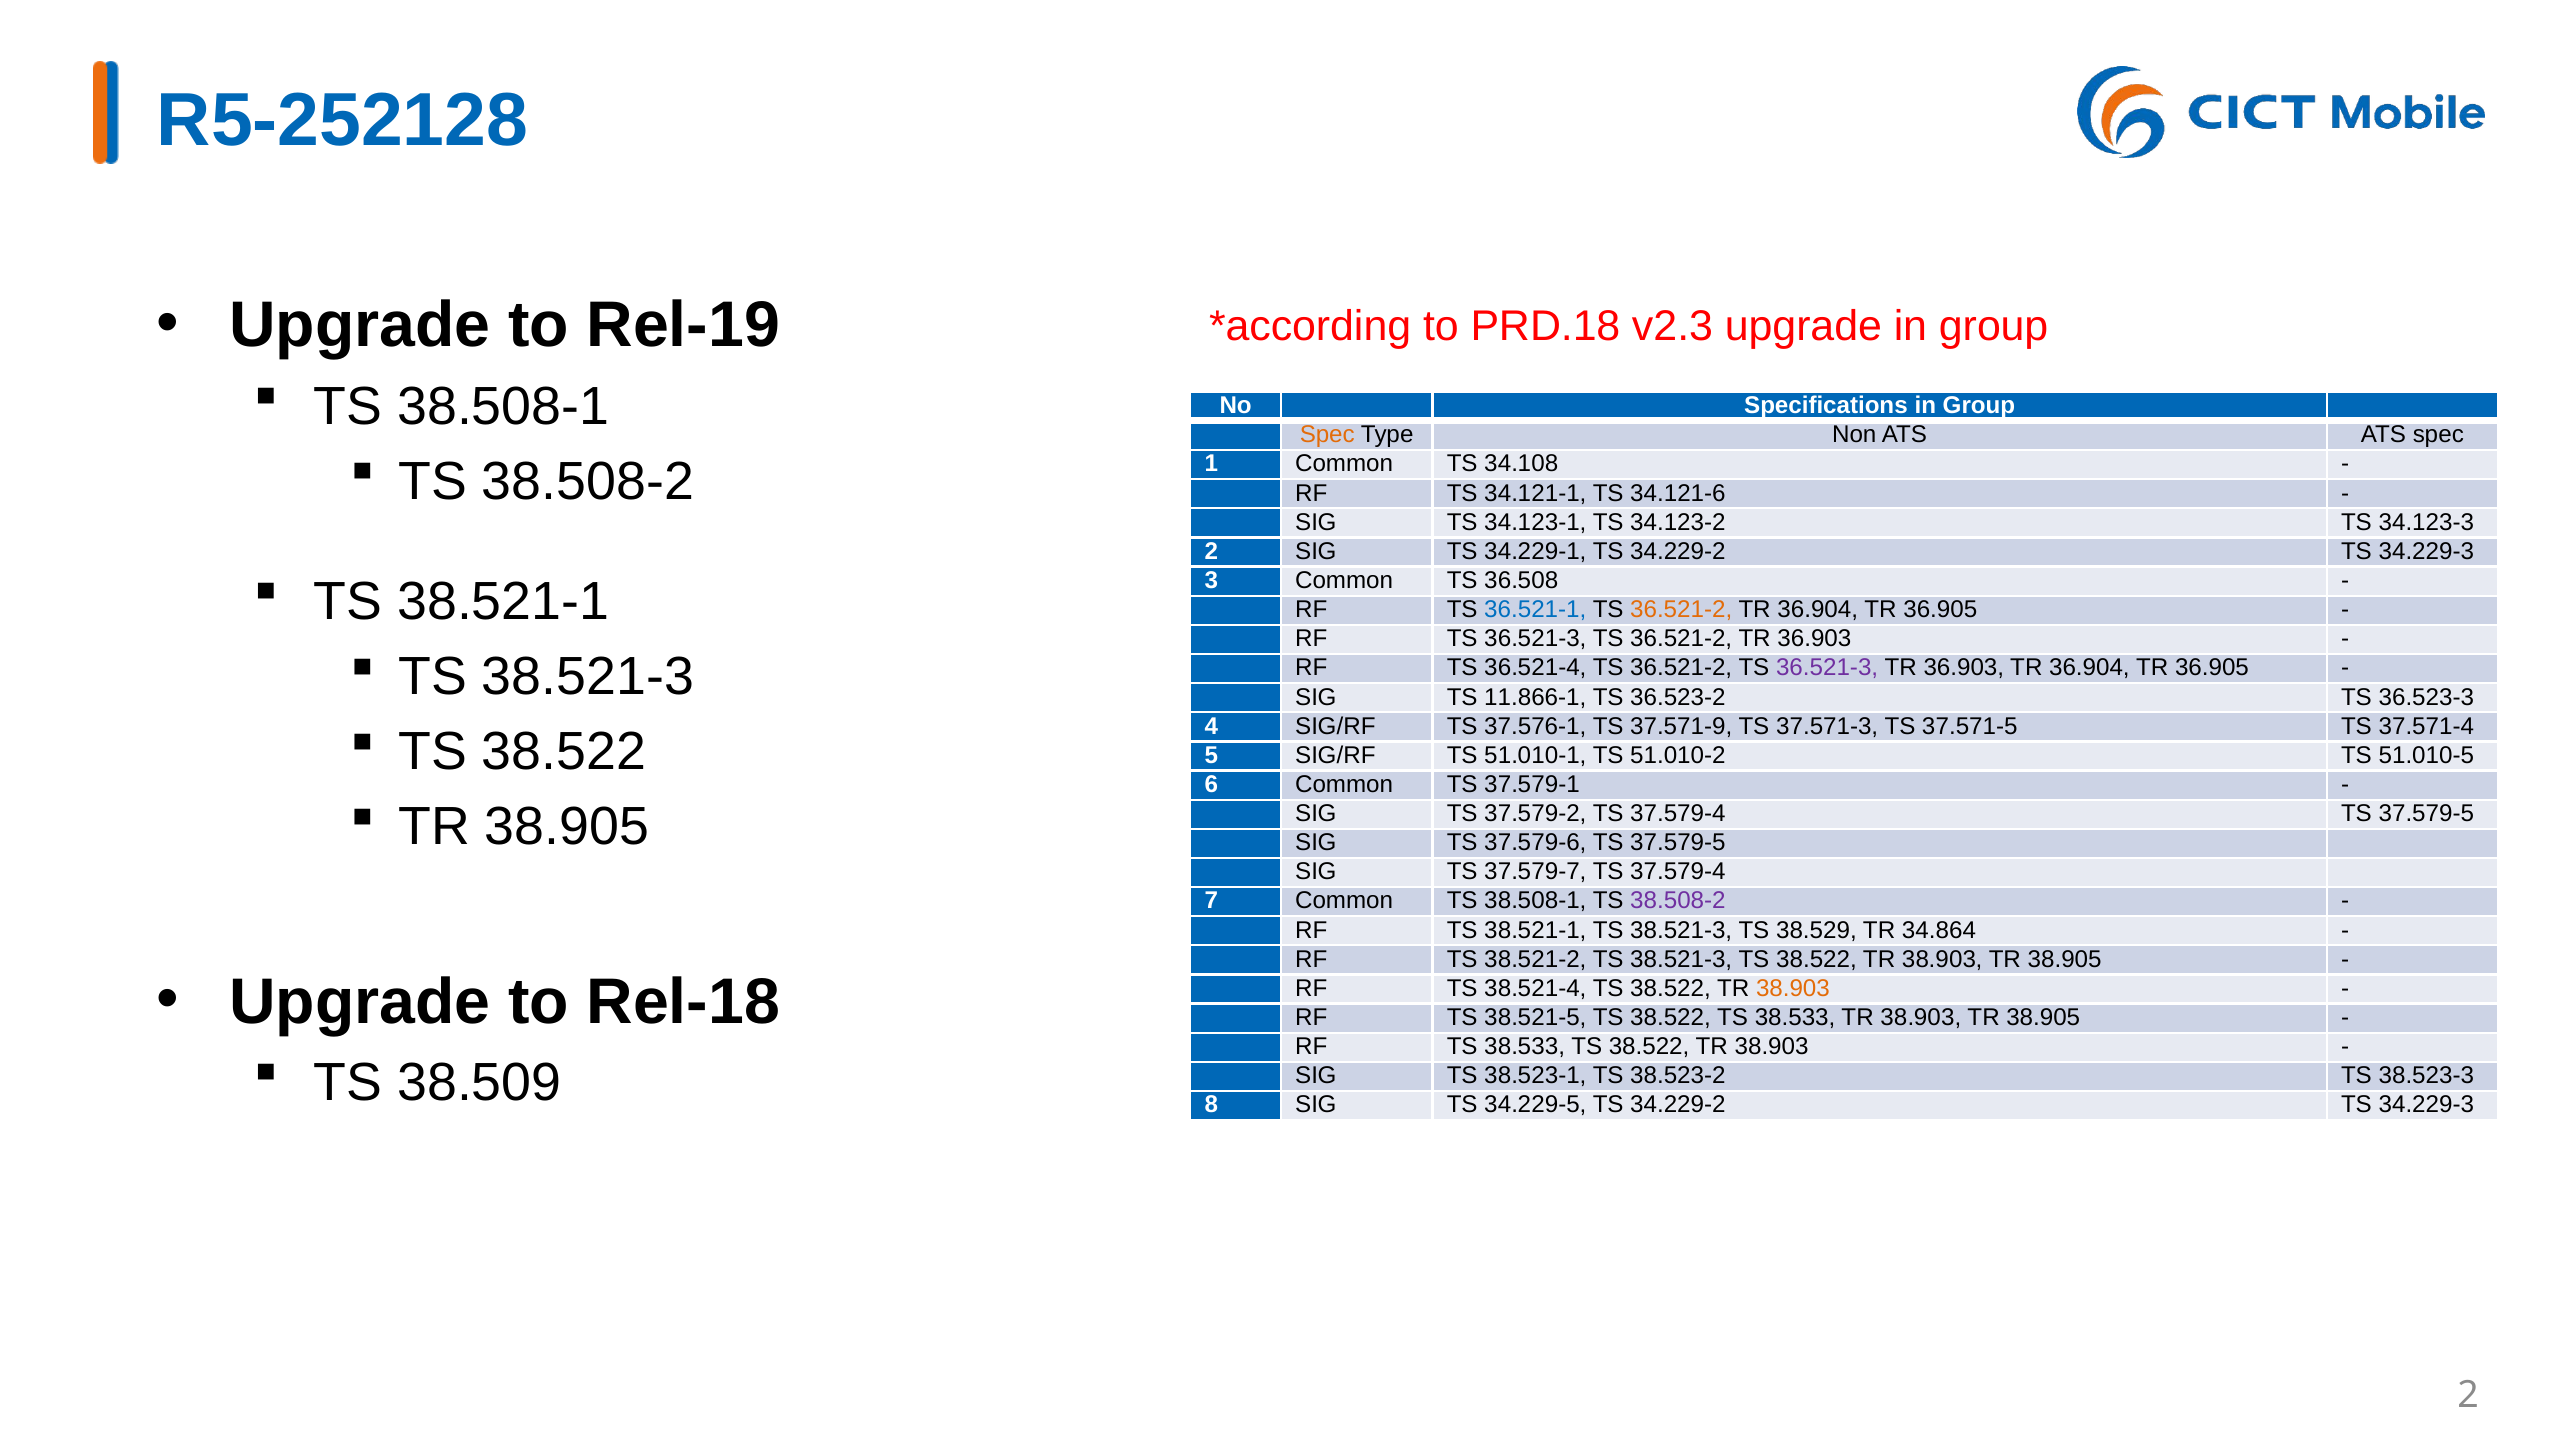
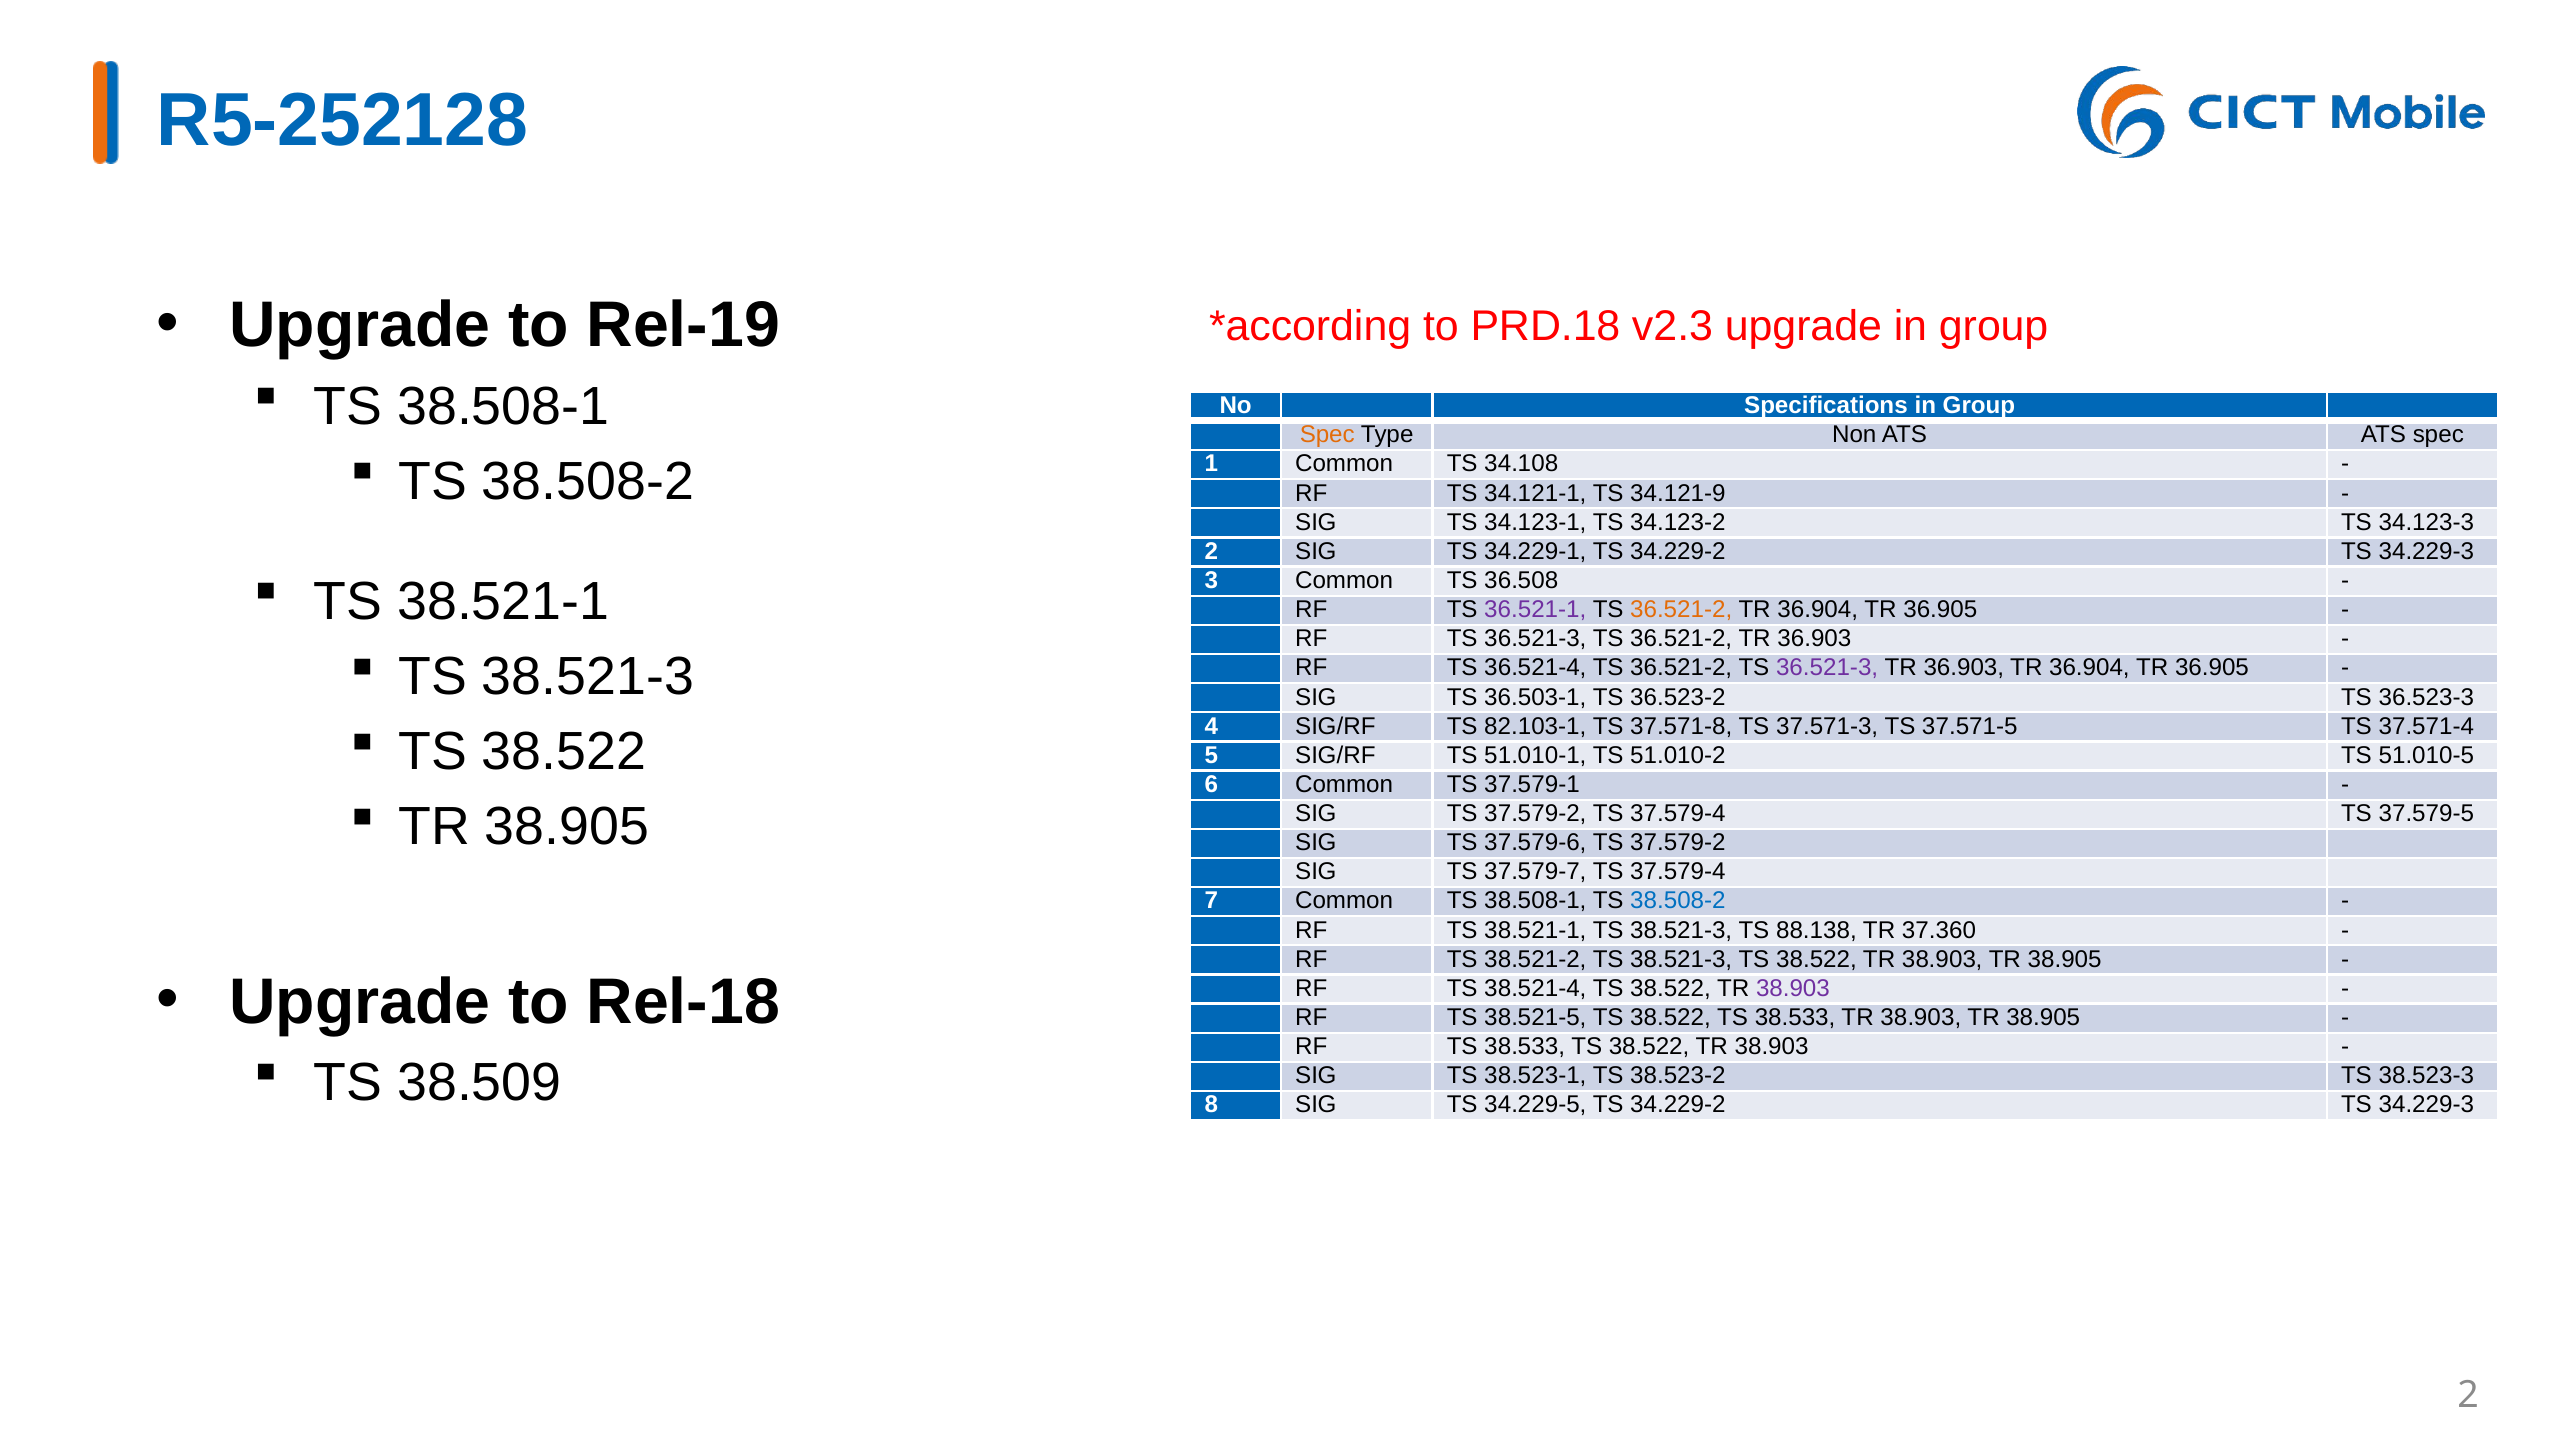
34.121-6: 34.121-6 -> 34.121-9 (1678, 493)
36.521-1 colour: blue -> purple (1535, 610)
11.866-1: 11.866-1 -> 36.503-1 (1535, 697)
37.576-1: 37.576-1 -> 82.103-1 (1535, 726)
37.571-9: 37.571-9 -> 37.571-8 (1681, 726)
37.579-6 TS 37.579-5: 37.579-5 -> 37.579-2 (1678, 843)
38.508-2 colour: purple -> blue (1678, 901)
38.529: 38.529 -> 88.138 (1816, 930)
34.864: 34.864 -> 37.360 (1939, 930)
38.903 colour: orange -> purple (1793, 988)
